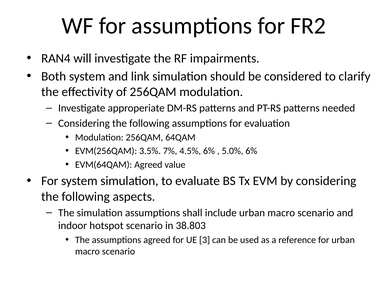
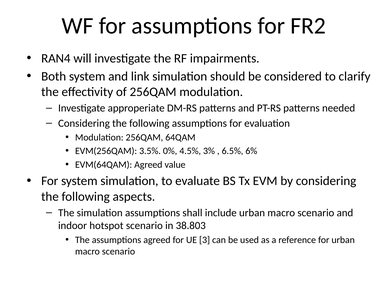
7%: 7% -> 0% (170, 151)
4.5% 6%: 6% -> 3% (209, 151)
5.0%: 5.0% -> 6.5% (232, 151)
